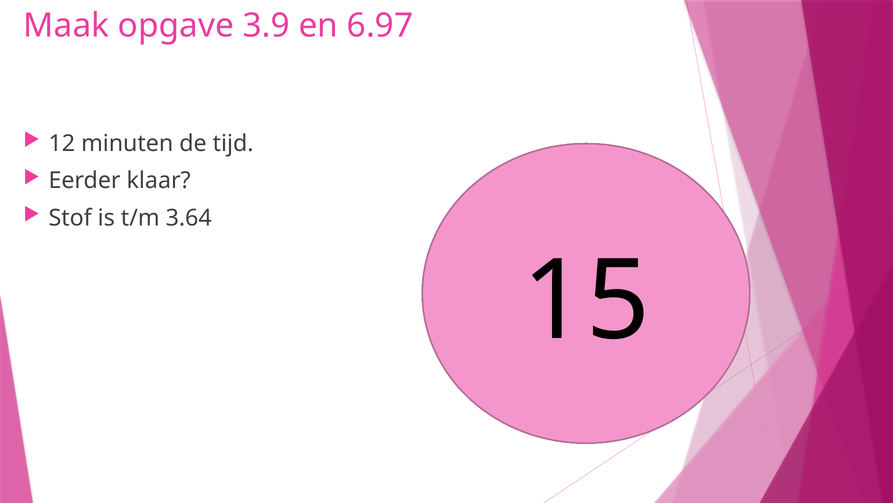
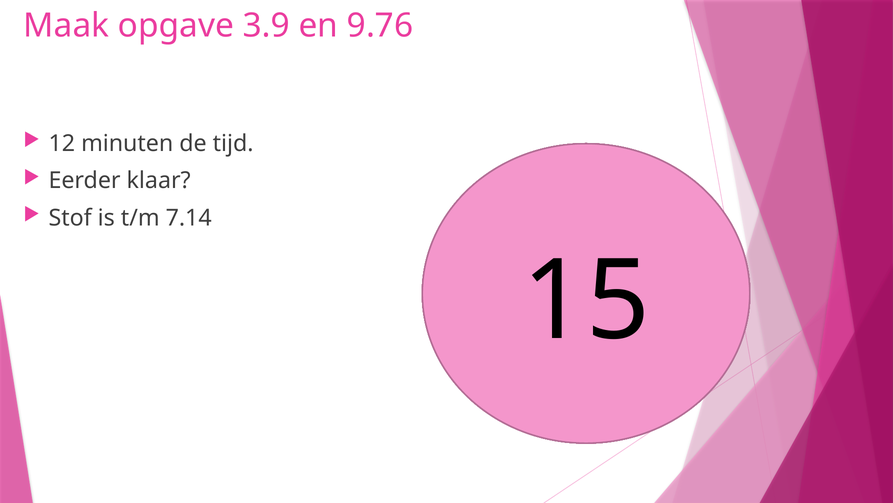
6.97: 6.97 -> 9.76 (380, 26)
3.64: 3.64 -> 7.14 (189, 218)
